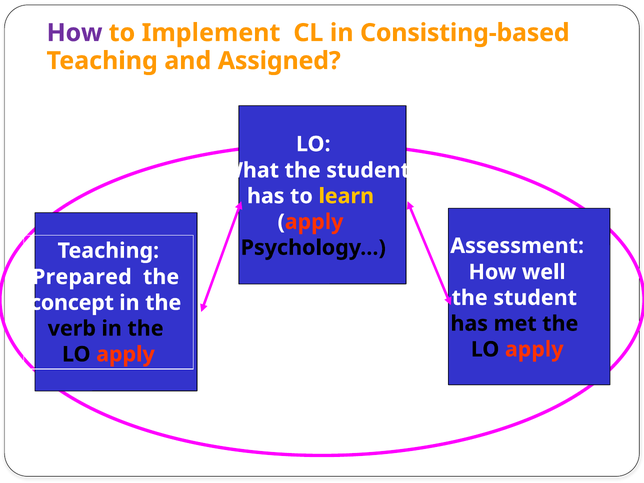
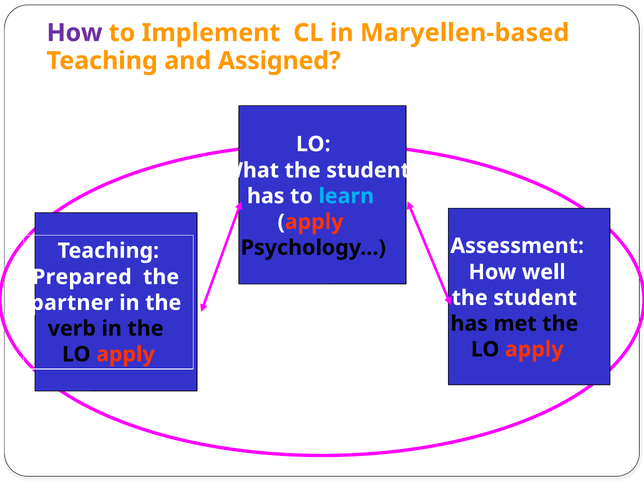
Consisting-based: Consisting-based -> Maryellen-based (465, 33)
learn colour: yellow -> light blue (346, 196)
concept: concept -> partner (72, 303)
